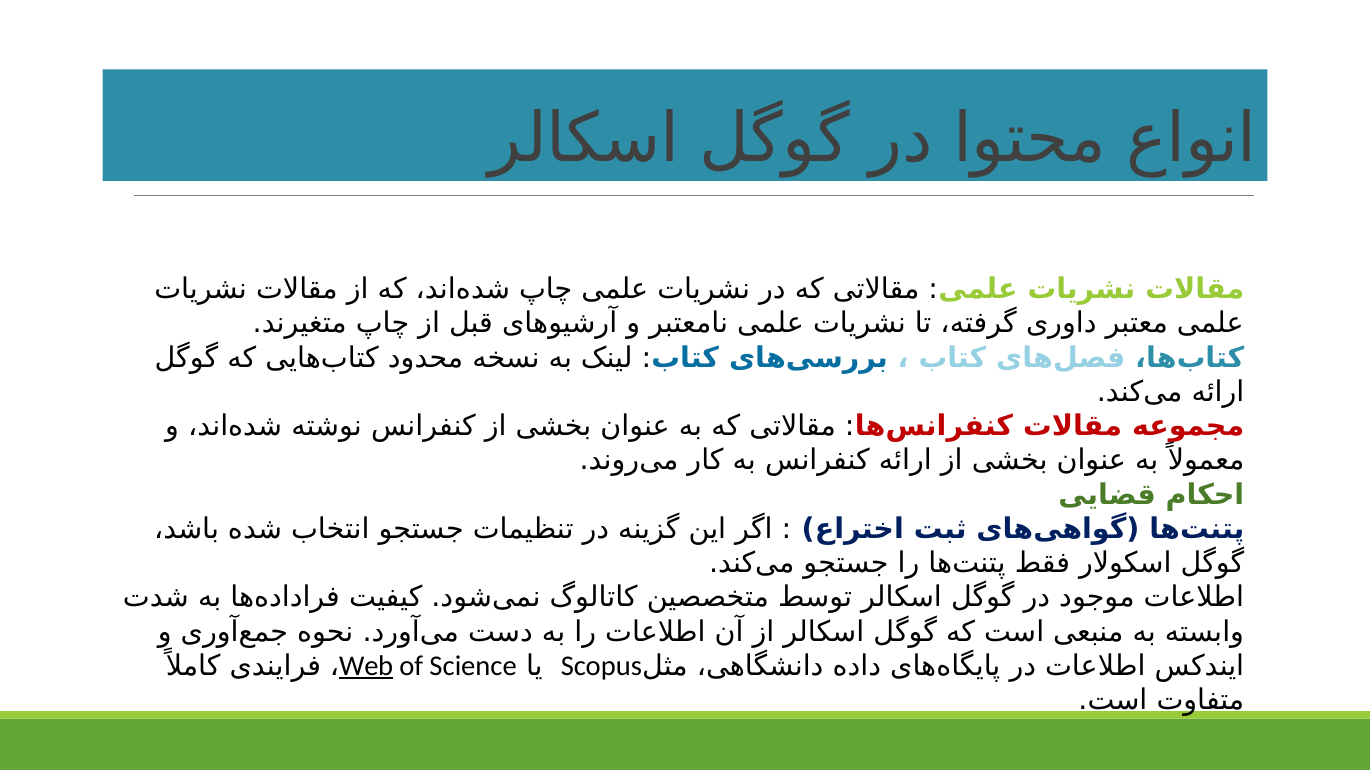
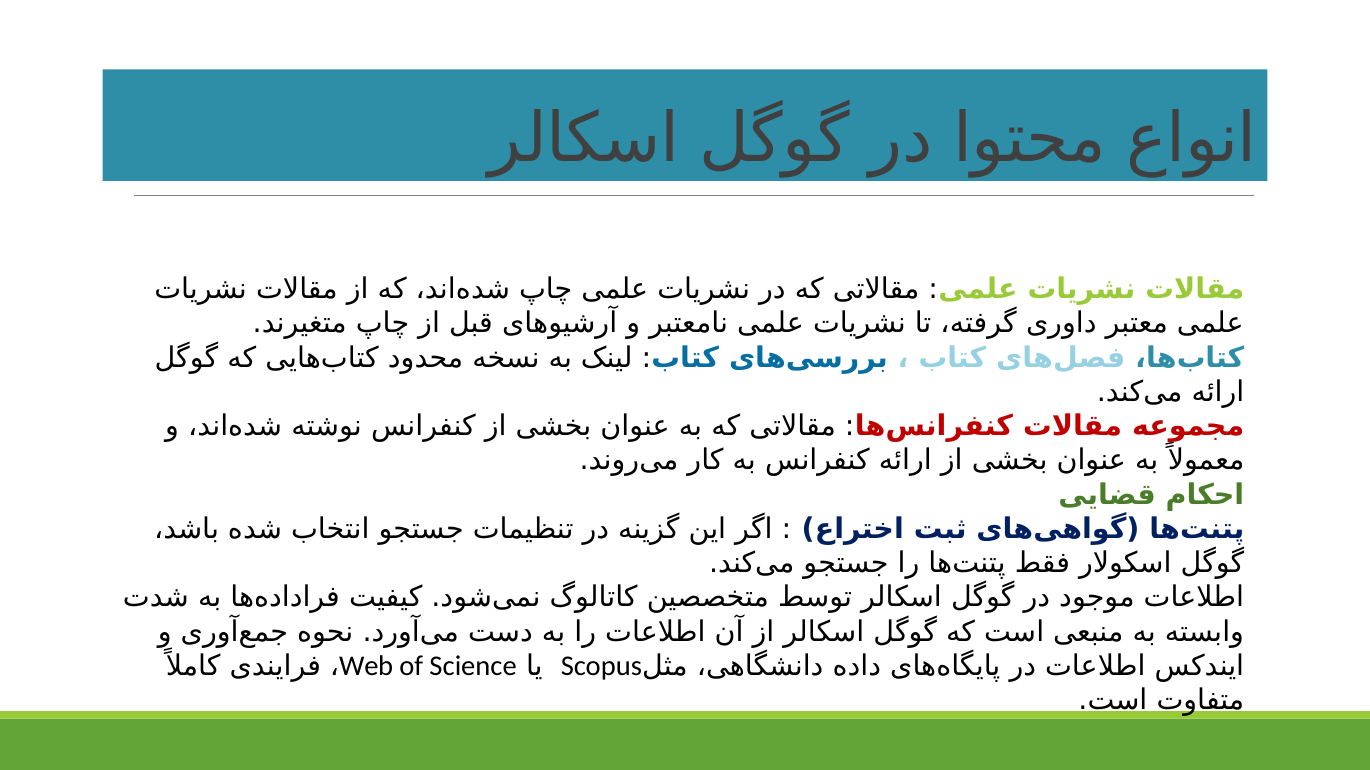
Web underline: present -> none (366, 666)
